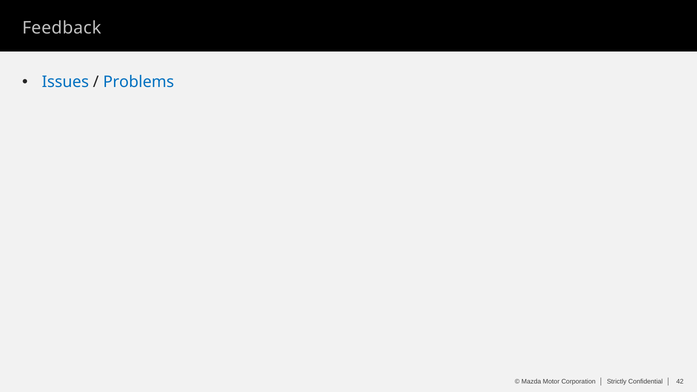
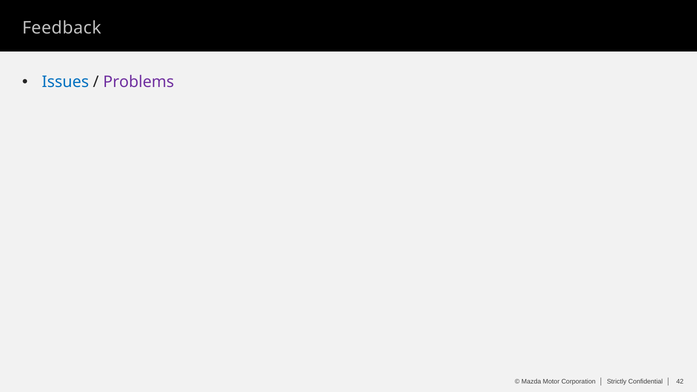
Problems colour: blue -> purple (139, 82)
